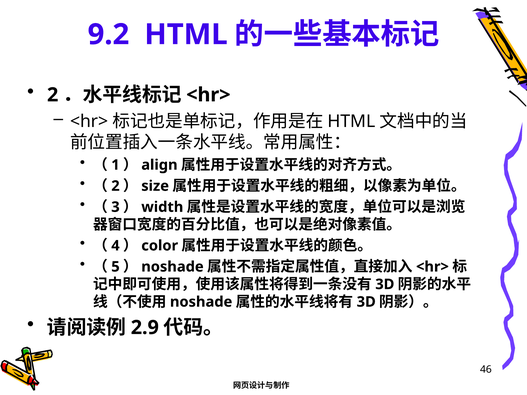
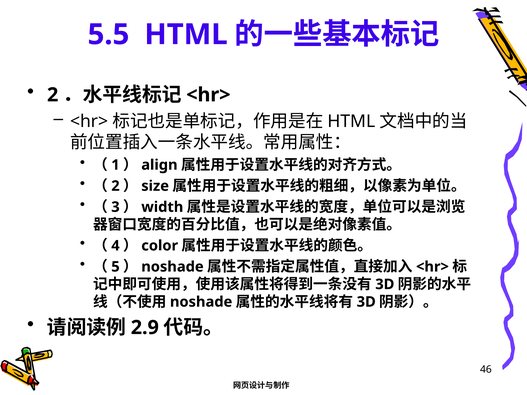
9.2: 9.2 -> 5.5 (108, 35)
